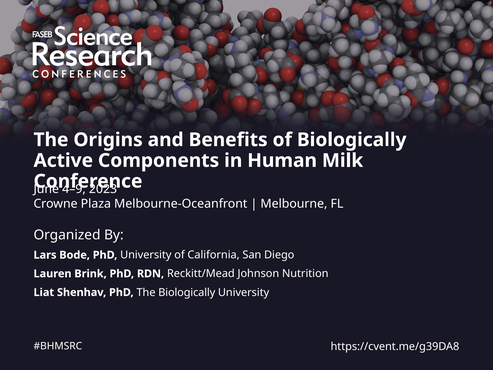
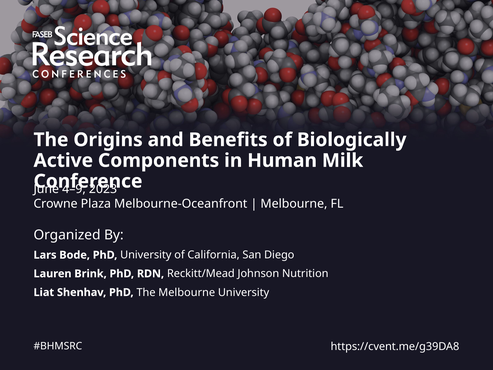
The Biologically: Biologically -> Melbourne (187, 292)
